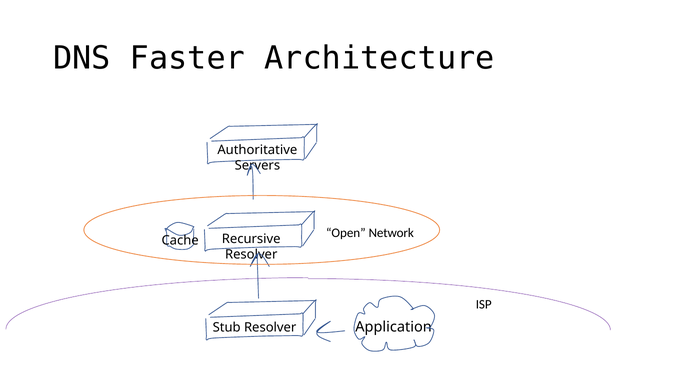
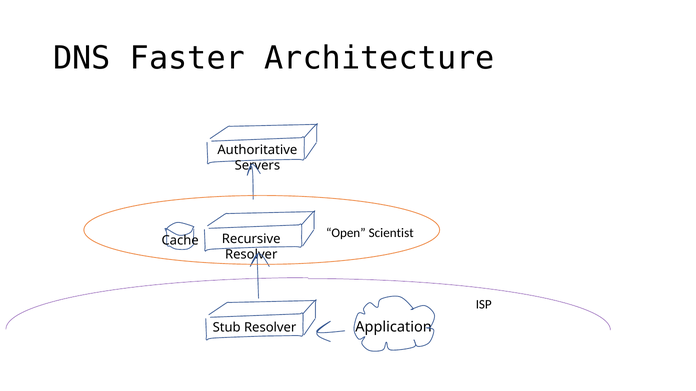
Network: Network -> Scientist (391, 233)
